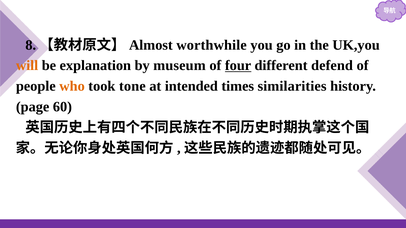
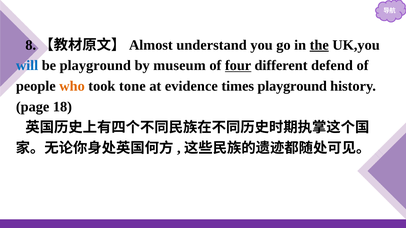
worthwhile: worthwhile -> understand (212, 45)
the underline: none -> present (319, 45)
will colour: orange -> blue (27, 66)
be explanation: explanation -> playground (95, 66)
intended: intended -> evidence (191, 86)
times similarities: similarities -> playground (292, 86)
60: 60 -> 18 (62, 107)
